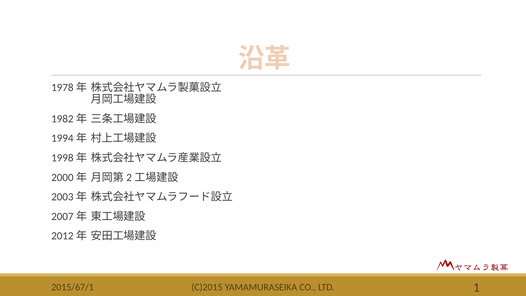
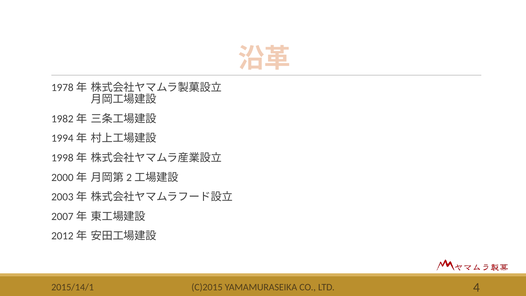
1: 1 -> 4 (476, 287)
2015/67/1: 2015/67/1 -> 2015/14/1 (73, 287)
